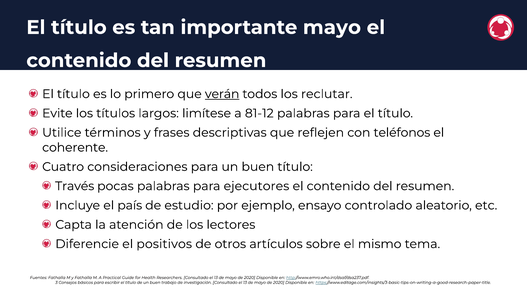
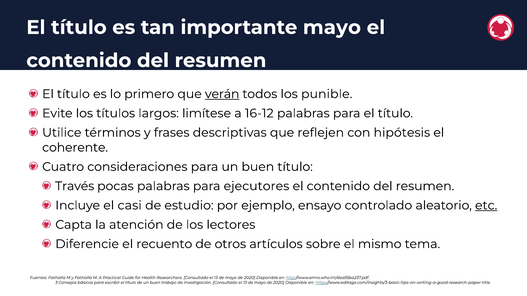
reclutar: reclutar -> punible (327, 94)
81-12: 81-12 -> 16-12 (259, 113)
teléfonos: teléfonos -> hipótesis (402, 133)
país: país -> casi (130, 206)
etc underline: none -> present (486, 206)
positivos: positivos -> recuento (164, 244)
